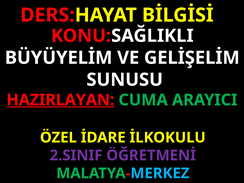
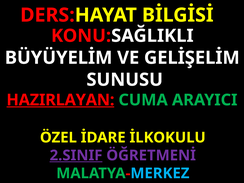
2.SINIF underline: none -> present (76, 155)
